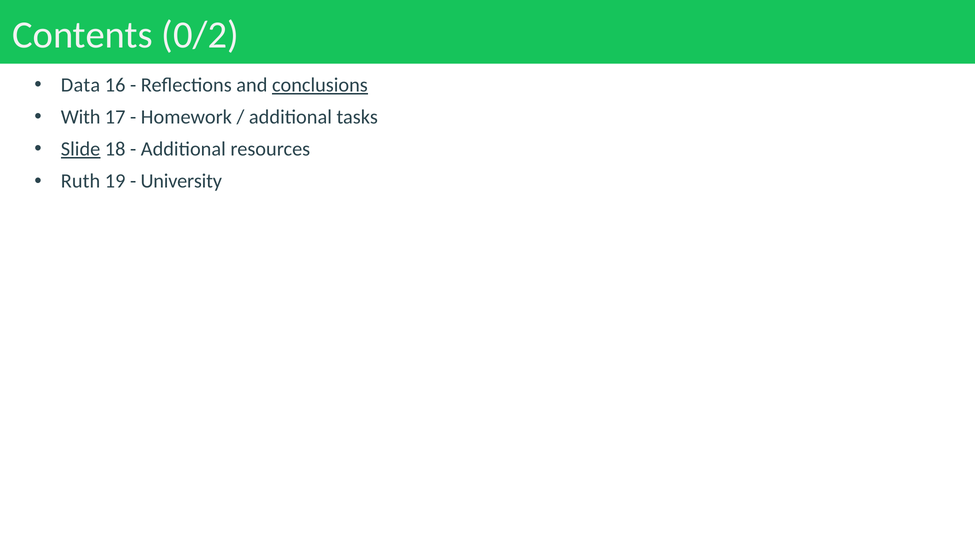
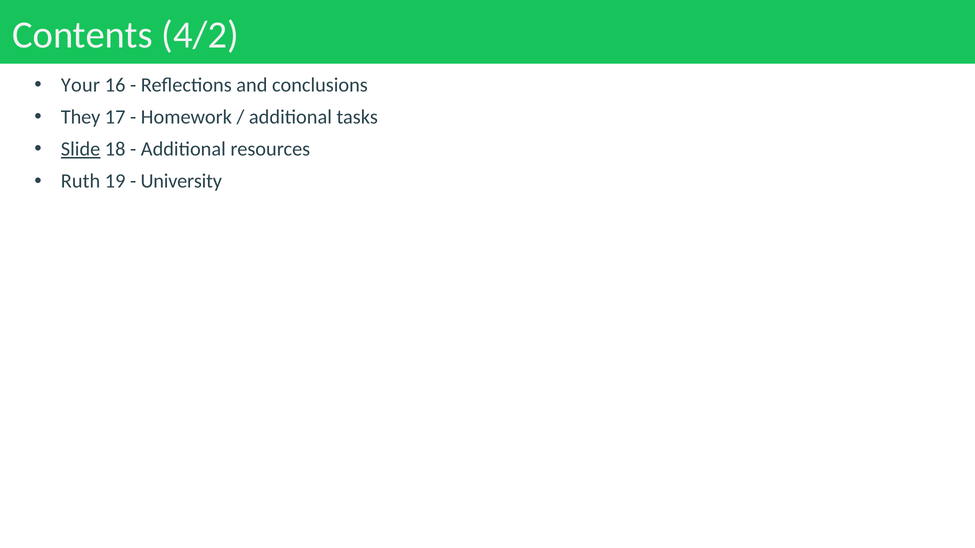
0/2: 0/2 -> 4/2 (200, 35)
Data: Data -> Your (80, 85)
conclusions underline: present -> none (320, 85)
With: With -> They (81, 117)
